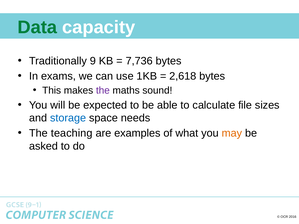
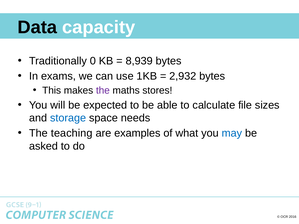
Data colour: green -> black (37, 27)
9: 9 -> 0 (93, 61)
7,736: 7,736 -> 8,939 (139, 61)
2,618: 2,618 -> 2,932 (183, 76)
sound: sound -> stores (157, 91)
may colour: orange -> blue (232, 133)
